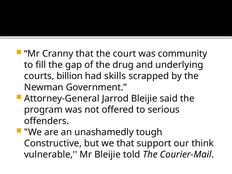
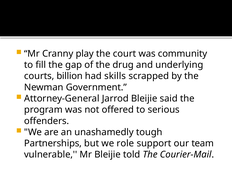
Cranny that: that -> play (85, 54)
Constructive: Constructive -> Partnerships (53, 143)
we that: that -> role (125, 143)
think: think -> team (203, 143)
